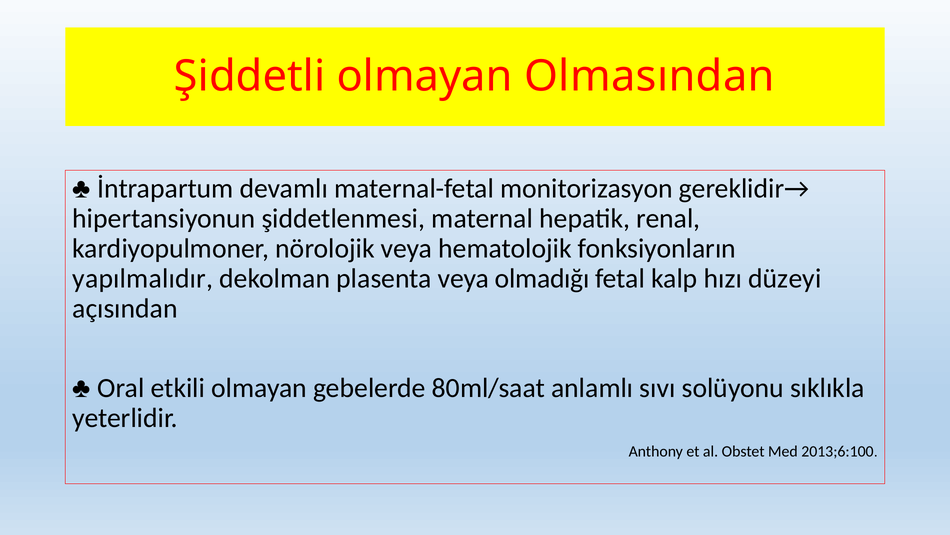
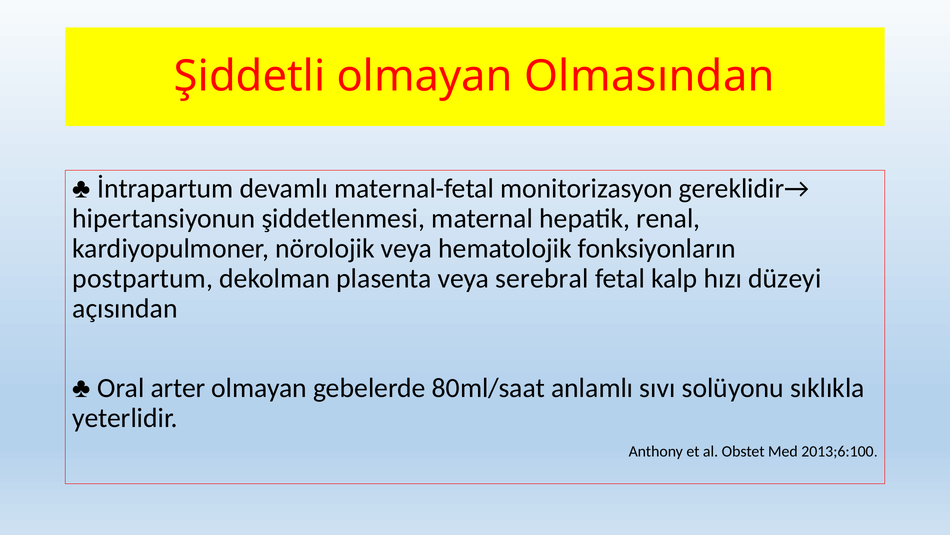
yapılmalıdır: yapılmalıdır -> postpartum (143, 278)
olmadığı: olmadığı -> serebral (542, 278)
etkili: etkili -> arter (178, 388)
